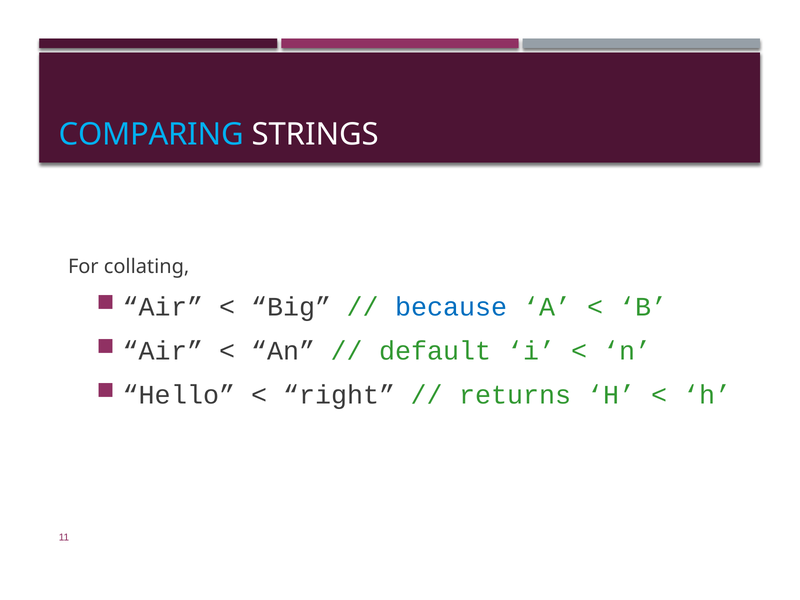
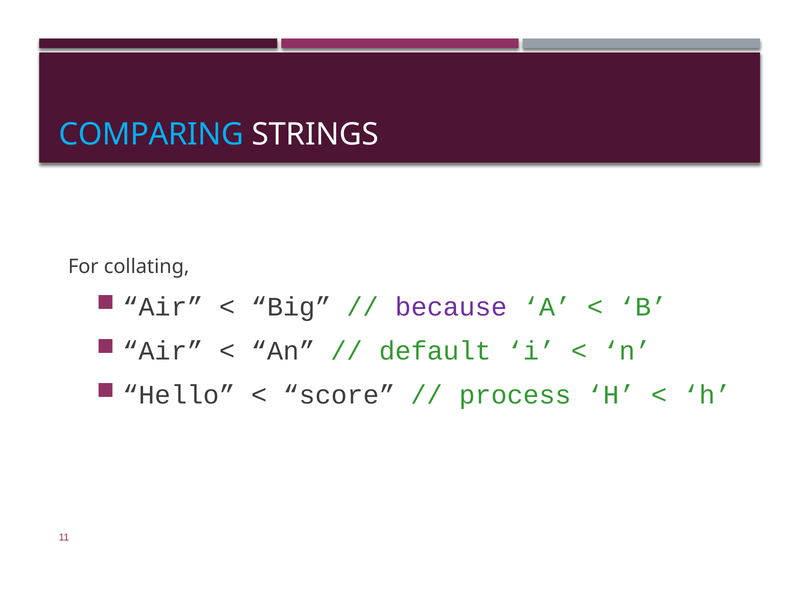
because colour: blue -> purple (451, 307)
right: right -> score (339, 395)
returns: returns -> process (515, 395)
